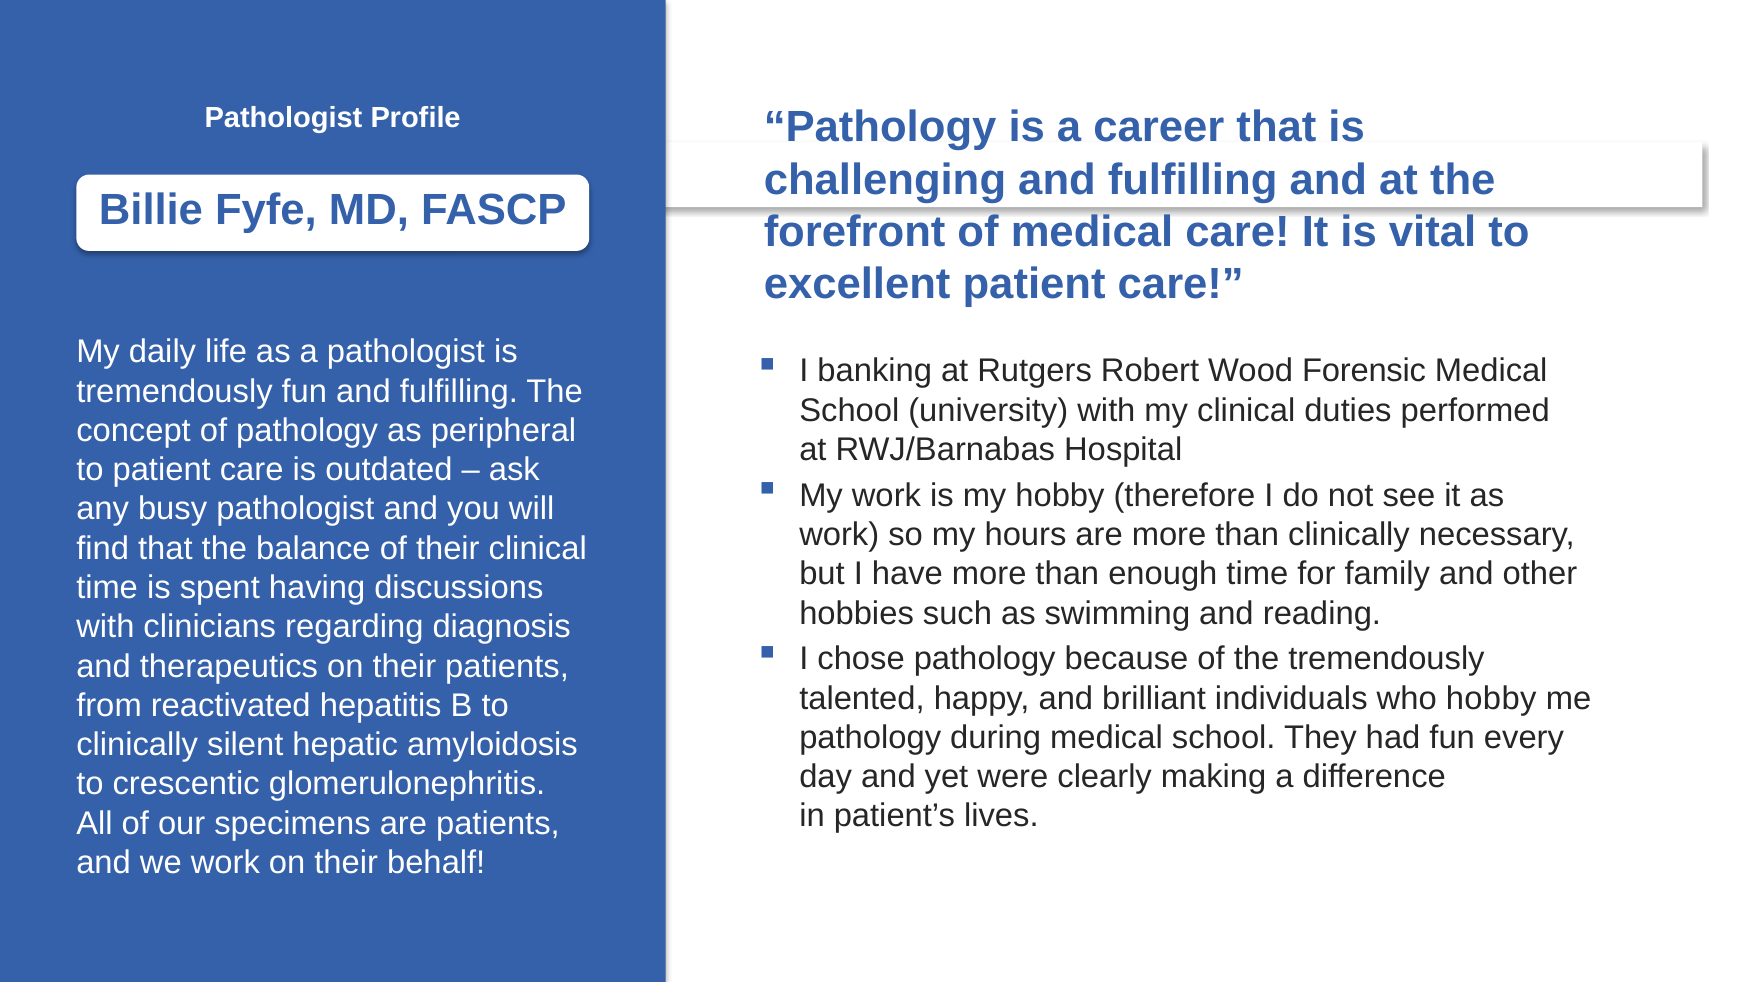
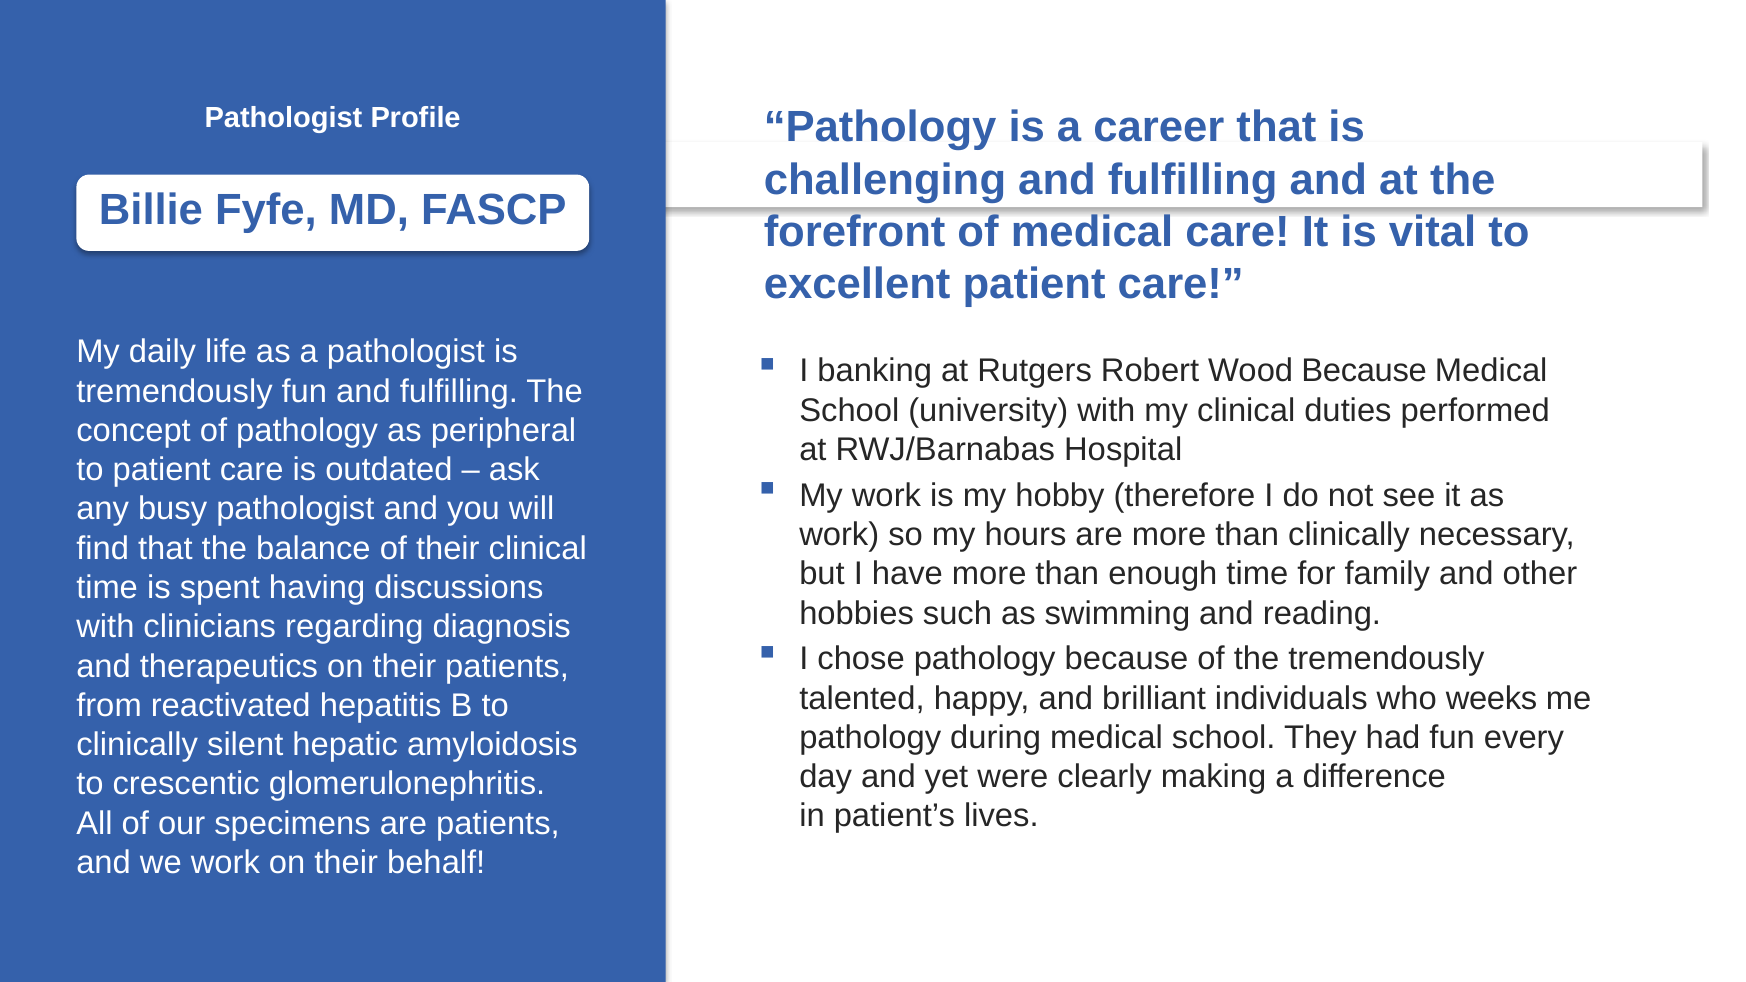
Wood Forensic: Forensic -> Because (1364, 371)
who hobby: hobby -> weeks (1491, 698)
